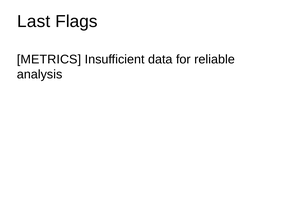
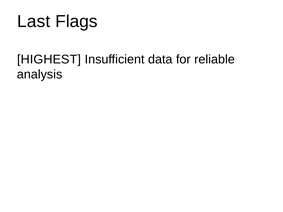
METRICS: METRICS -> HIGHEST (49, 59)
